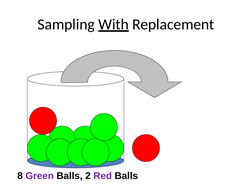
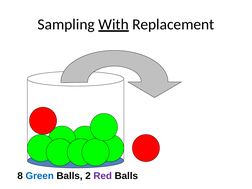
Green colour: purple -> blue (40, 176)
